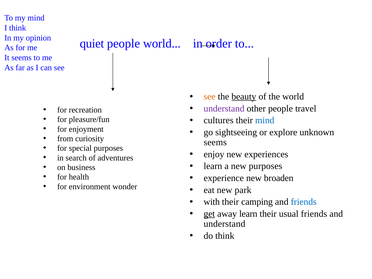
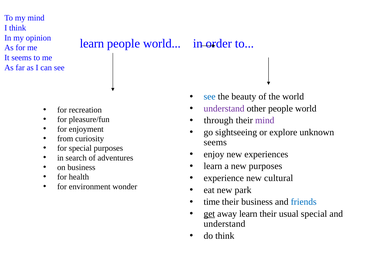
quiet: quiet -> learn (92, 44)
see colour: orange -> blue (210, 97)
beauty underline: present -> none (244, 97)
other people travel: travel -> world (306, 108)
cultures: cultures -> through (219, 120)
mind colour: blue -> purple (265, 120)
broaden: broaden -> cultural (279, 178)
with: with -> time (212, 202)
their camping: camping -> business (257, 202)
usual friends: friends -> special (314, 214)
